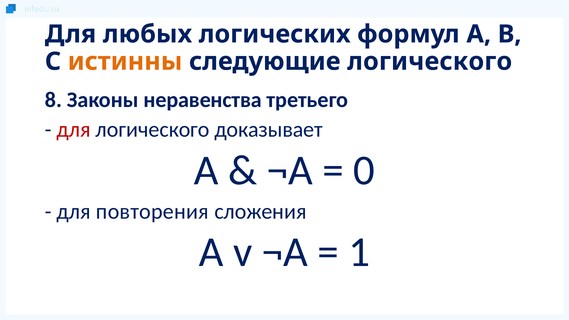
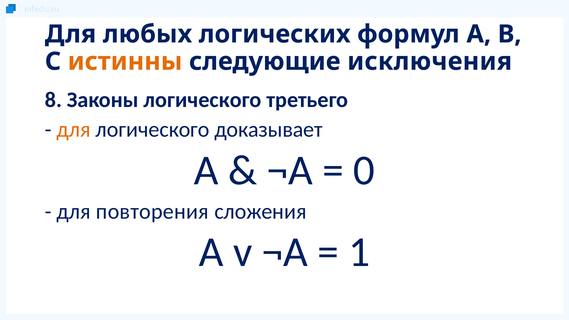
следующие логического: логического -> исключения (430, 61)
Законы неравенства: неравенства -> логического (203, 100)
для colour: red -> orange (74, 130)
